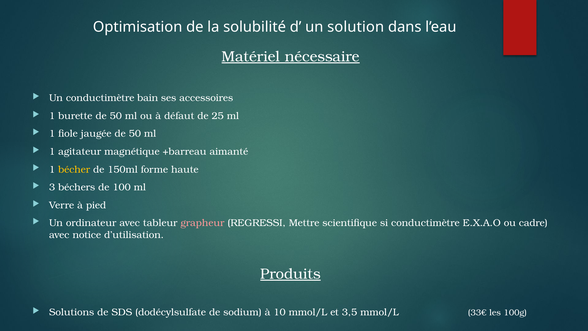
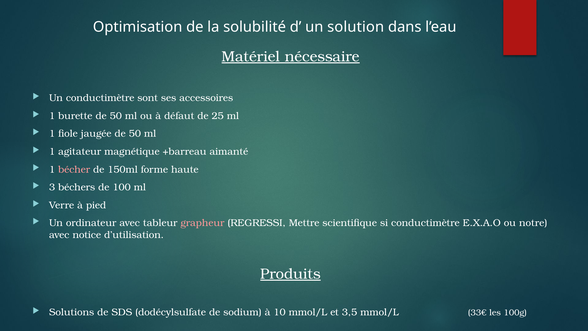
bain: bain -> sont (148, 98)
bécher colour: yellow -> pink (74, 169)
cadre: cadre -> notre (533, 223)
